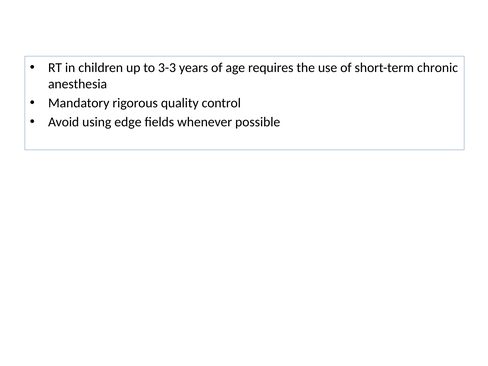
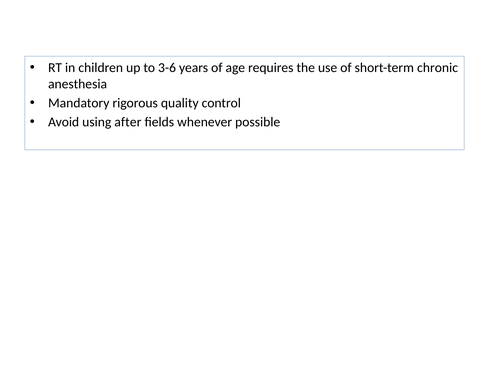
3-3: 3-3 -> 3-6 (167, 68)
edge: edge -> after (128, 122)
